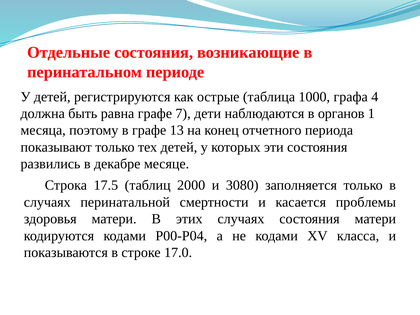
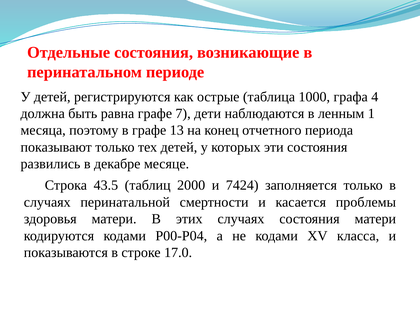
органов: органов -> ленным (341, 114)
17.5: 17.5 -> 43.5 (106, 185)
3080: 3080 -> 7424 (242, 185)
